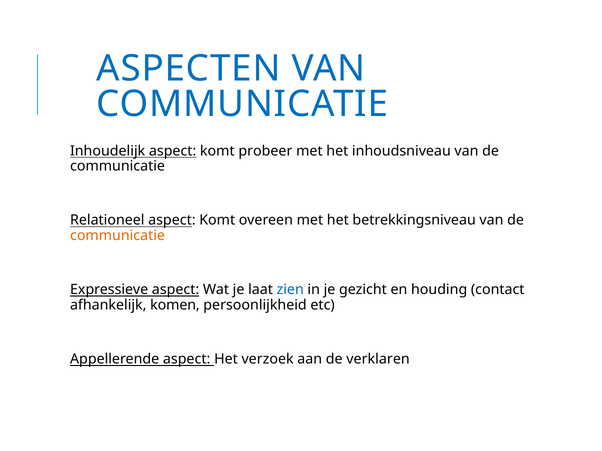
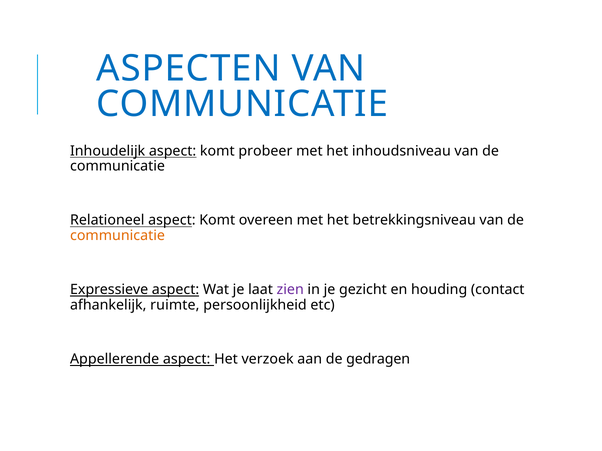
zien colour: blue -> purple (290, 290)
komen: komen -> ruimte (175, 305)
verklaren: verklaren -> gedragen (378, 359)
